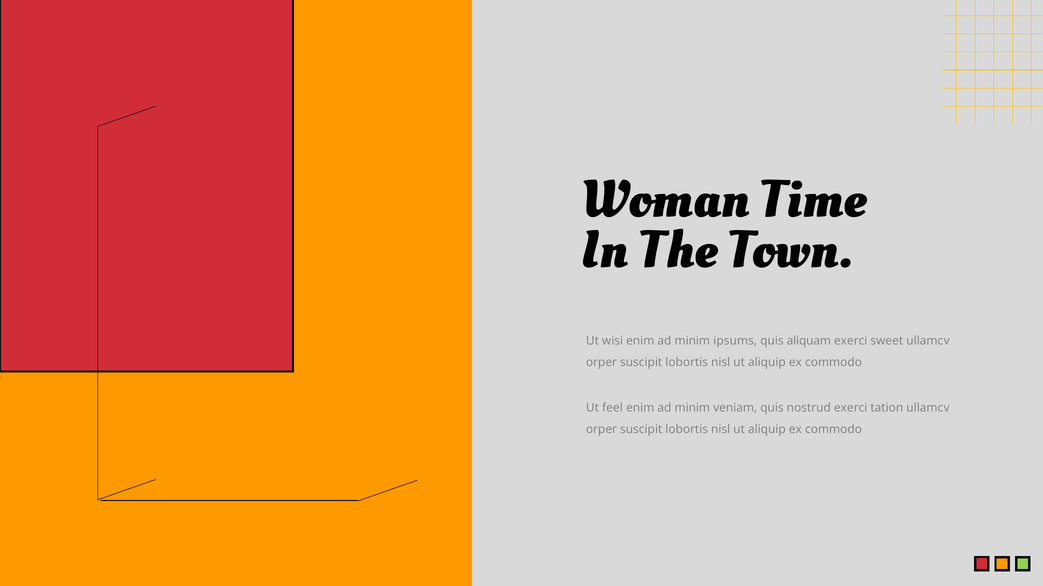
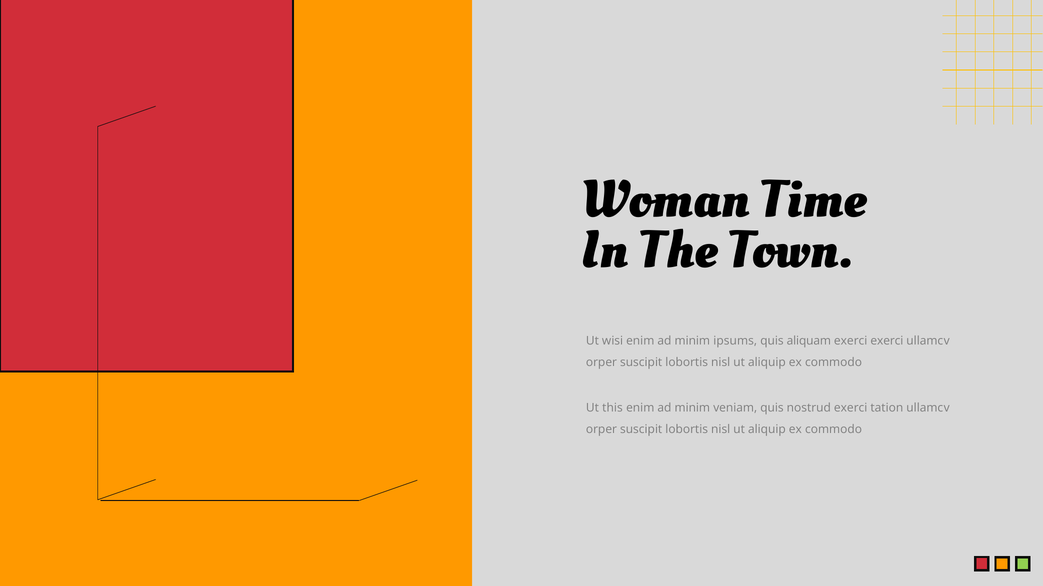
exerci sweet: sweet -> exerci (887, 341)
feel: feel -> this (612, 408)
